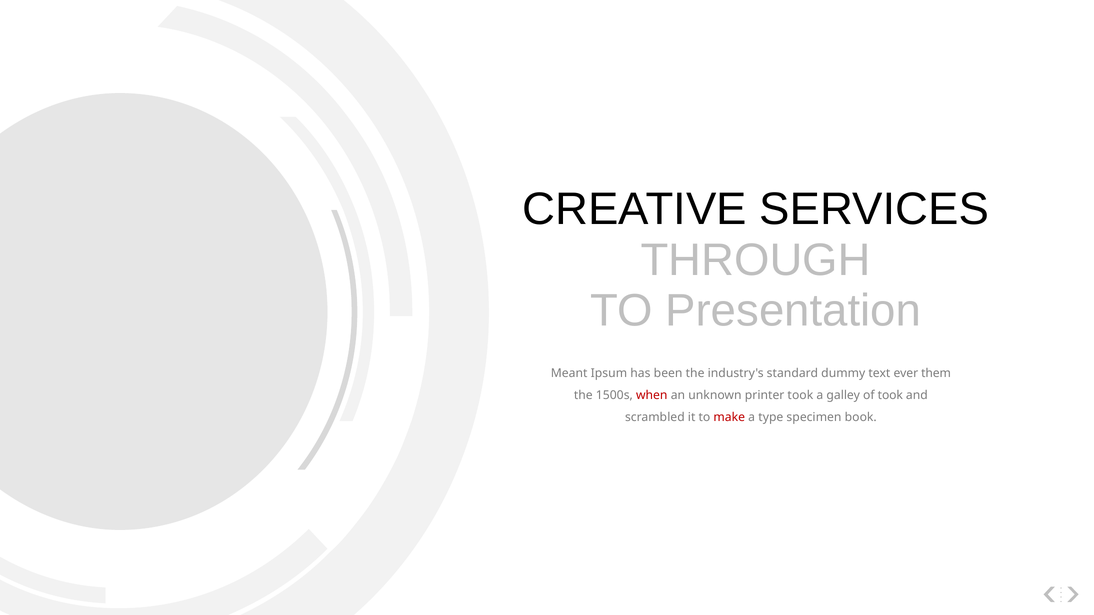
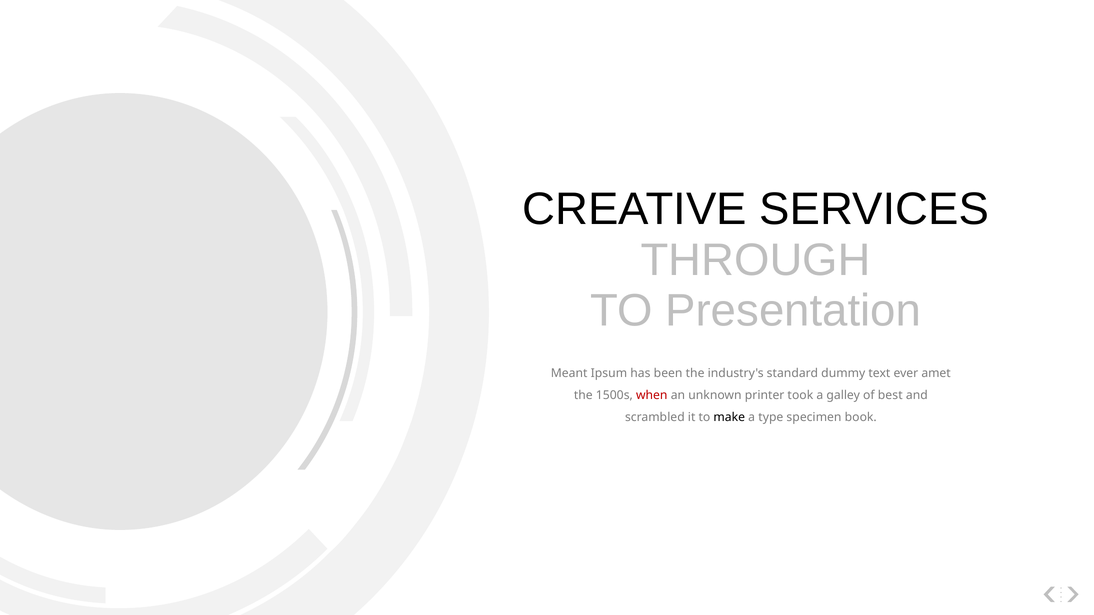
them: them -> amet (936, 373)
of took: took -> best (890, 395)
make colour: red -> black (729, 417)
